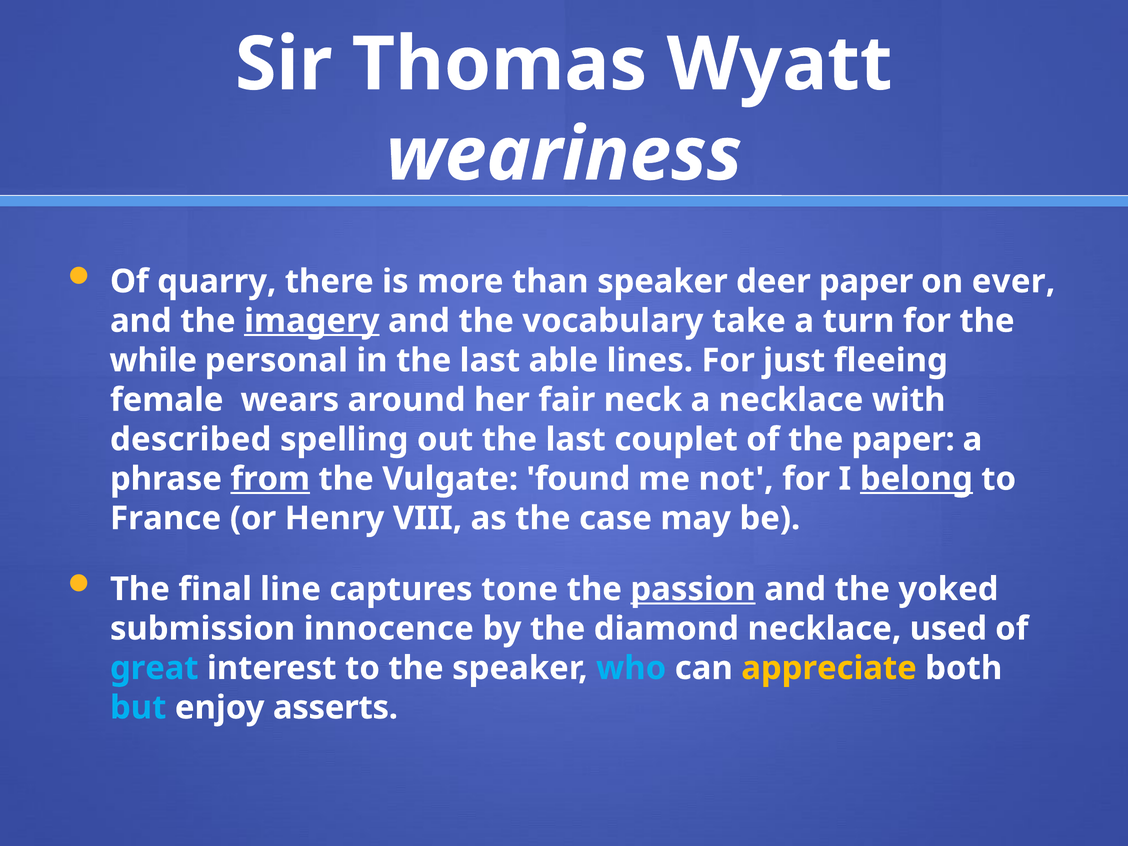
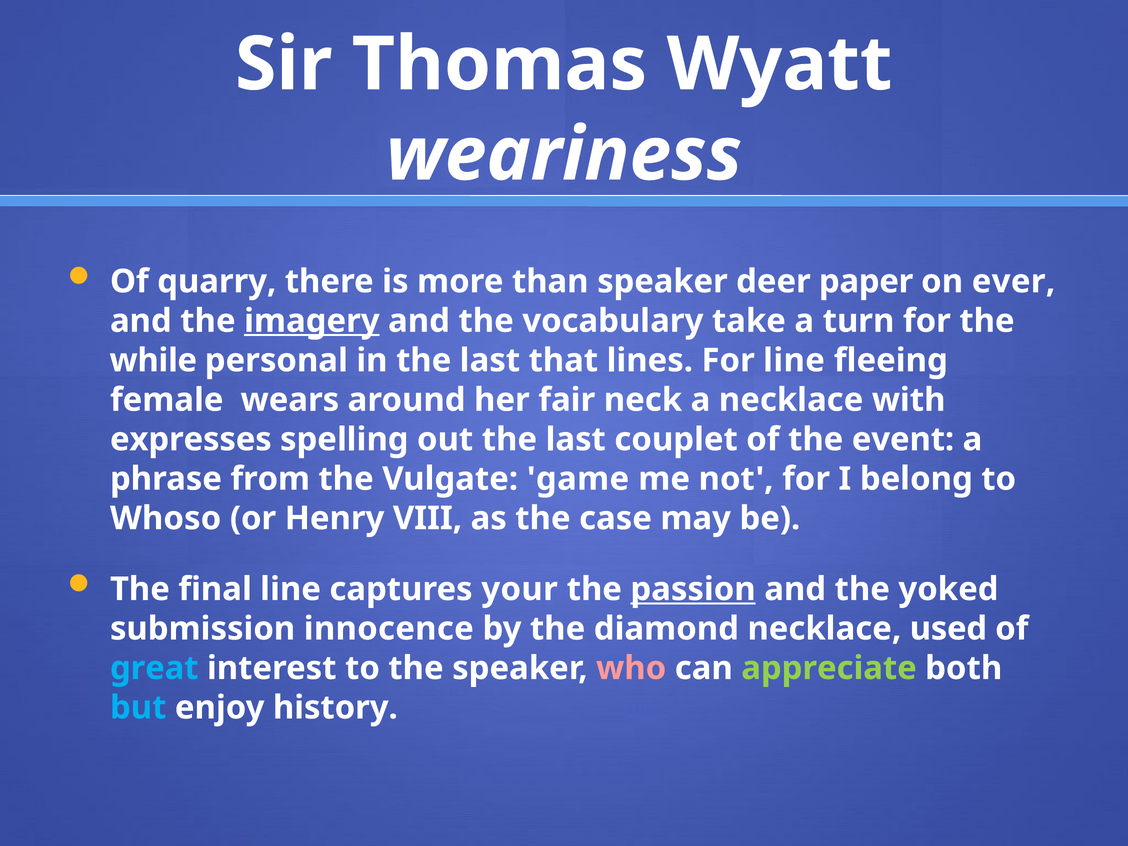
able: able -> that (563, 360)
For just: just -> line (794, 360)
described: described -> expresses (191, 439)
the paper: paper -> event (903, 439)
from underline: present -> none (270, 479)
found: found -> game (578, 479)
belong underline: present -> none (916, 479)
France: France -> Whoso (166, 518)
tone: tone -> your (520, 589)
who colour: light blue -> pink (631, 668)
appreciate colour: yellow -> light green (829, 668)
asserts: asserts -> history (335, 708)
